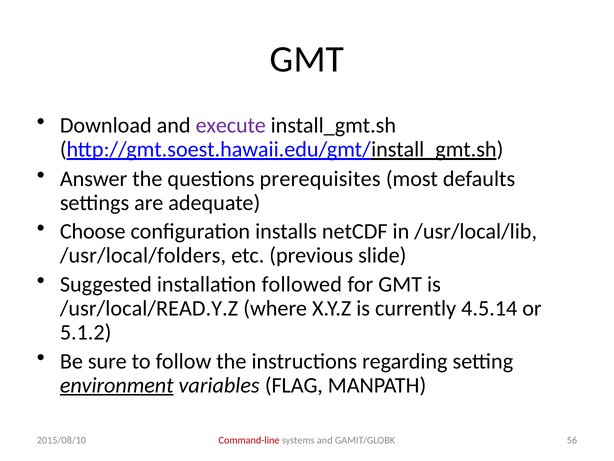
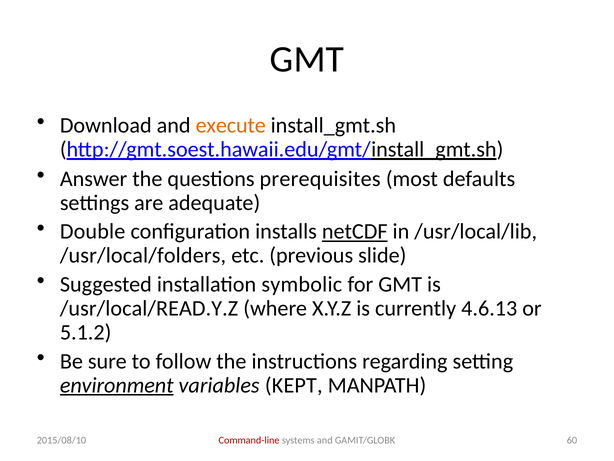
execute colour: purple -> orange (231, 125)
Choose: Choose -> Double (93, 231)
netCDF underline: none -> present (355, 231)
followed: followed -> symbolic (302, 284)
4.5.14: 4.5.14 -> 4.6.13 (489, 308)
FLAG: FLAG -> KEPT (294, 385)
56: 56 -> 60 (572, 440)
